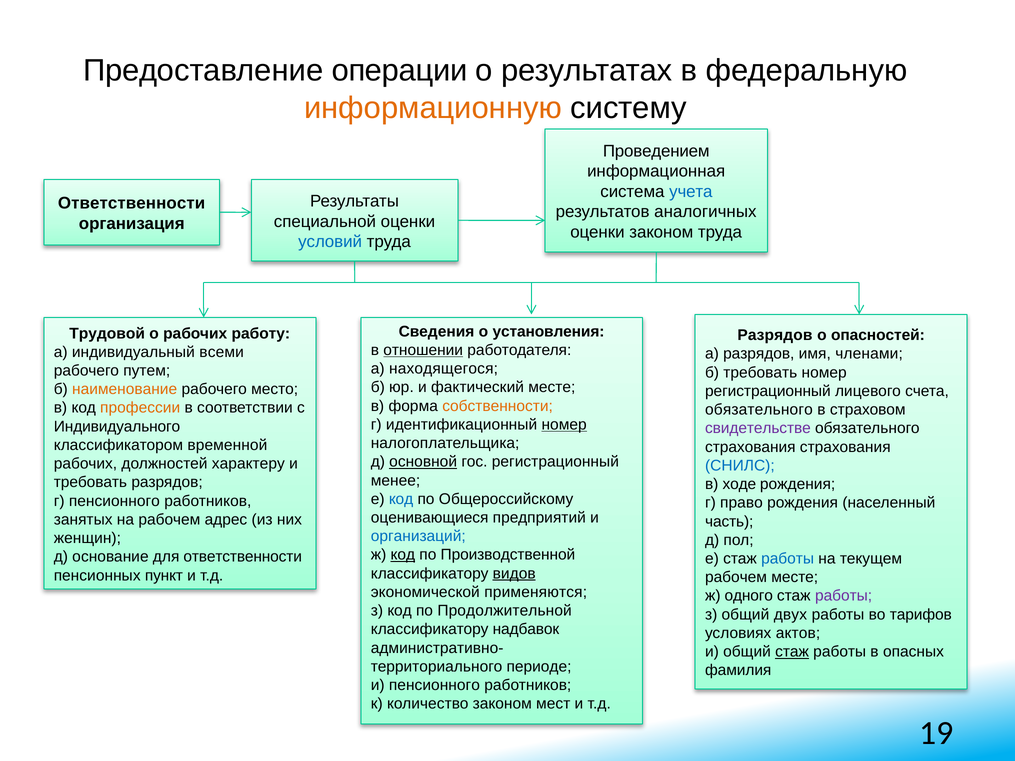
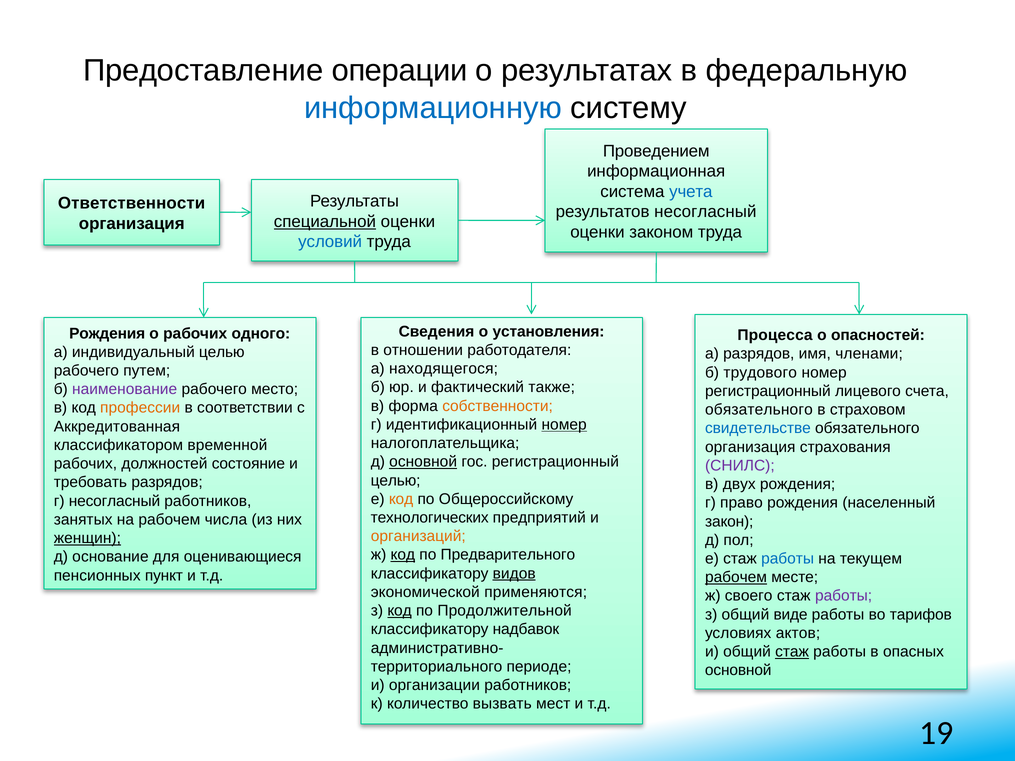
информационную colour: orange -> blue (433, 108)
результатов аналогичных: аналогичных -> несогласный (705, 212)
специальной underline: none -> present (325, 222)
Трудовой: Трудовой -> Рождения (107, 334)
работу: работу -> одного (261, 334)
Разрядов: Разрядов -> Процесса (775, 335)
отношении underline: present -> none (423, 350)
индивидуальный всеми: всеми -> целью (222, 352)
б требовать: требовать -> трудового (760, 373)
фактический месте: месте -> также (552, 387)
наименование colour: orange -> purple (125, 389)
Индивидуального: Индивидуального -> Аккредитованная (117, 427)
свидетельстве colour: purple -> blue (758, 428)
страхования: страхования -> организация (750, 447)
характеру: характеру -> состояние (248, 464)
СНИЛС colour: blue -> purple (740, 466)
менее: менее -> целью (396, 481)
ходе: ходе -> двух (739, 484)
код colour: blue -> orange (401, 499)
г пенсионного: пенсионного -> несогласный (114, 501)
оценивающиеся: оценивающиеся -> технологических (430, 518)
адрес: адрес -> числа (226, 520)
часть: часть -> закон (729, 522)
организаций colour: blue -> orange (418, 536)
женщин underline: none -> present (87, 538)
Производственной: Производственной -> Предварительного (508, 555)
для ответственности: ответственности -> оценивающиеся (243, 557)
рабочем underline: none -> present (736, 577)
одного: одного -> своего (749, 596)
код underline: none -> present (400, 611)
двух: двух -> виде (791, 615)
фамилия: фамилия -> основной (738, 671)
и пенсионного: пенсионного -> организации (434, 685)
количество законом: законом -> вызвать (502, 704)
